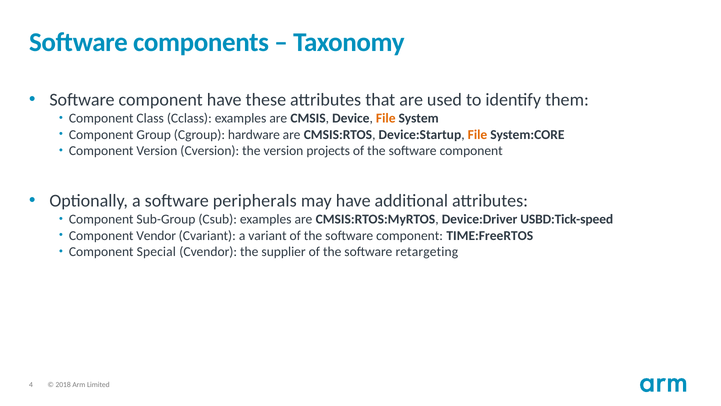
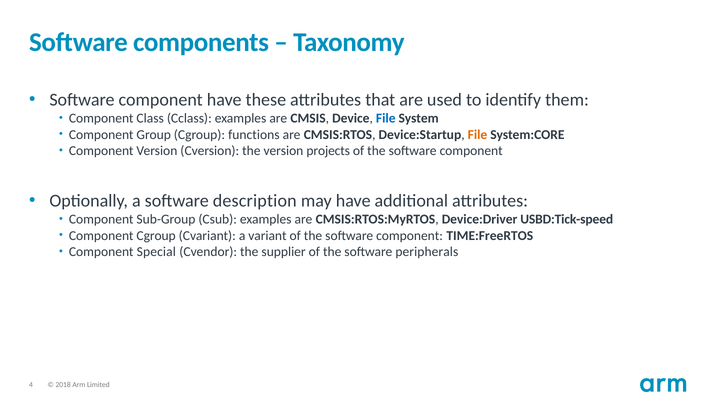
File colour: orange -> blue (386, 118)
hardware: hardware -> functions (254, 134)
peripherals: peripherals -> description (255, 201)
Component Vendor: Vendor -> Cgroup (156, 235)
retargeting: retargeting -> peripherals (427, 252)
